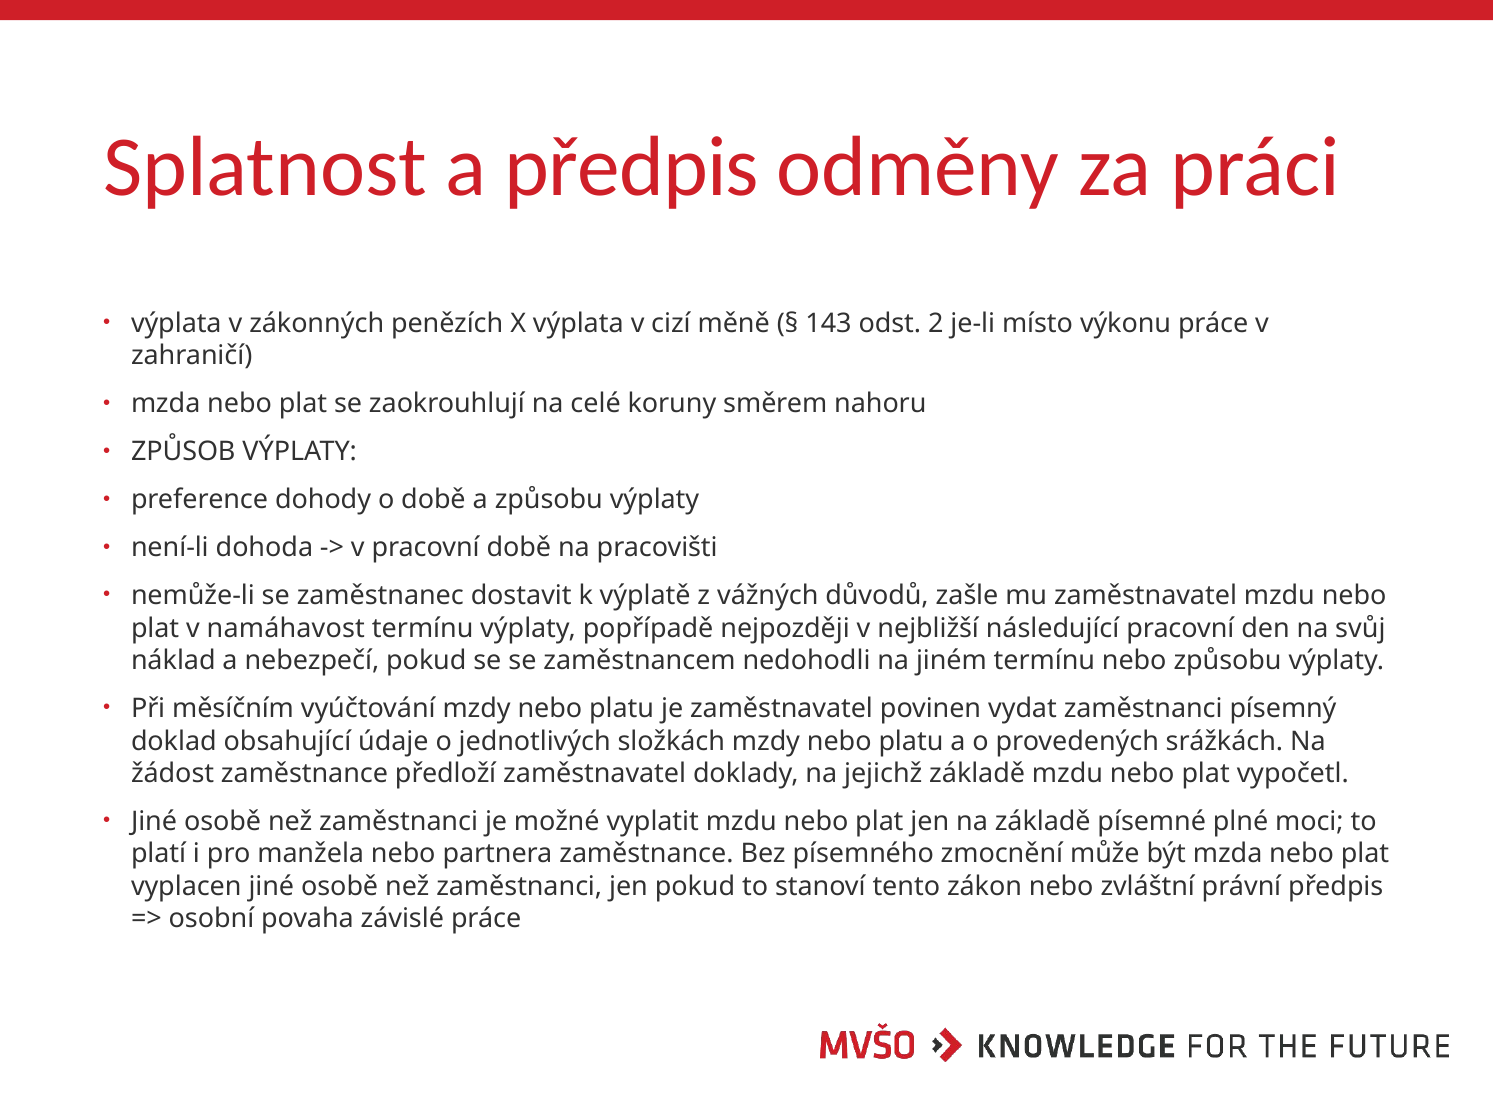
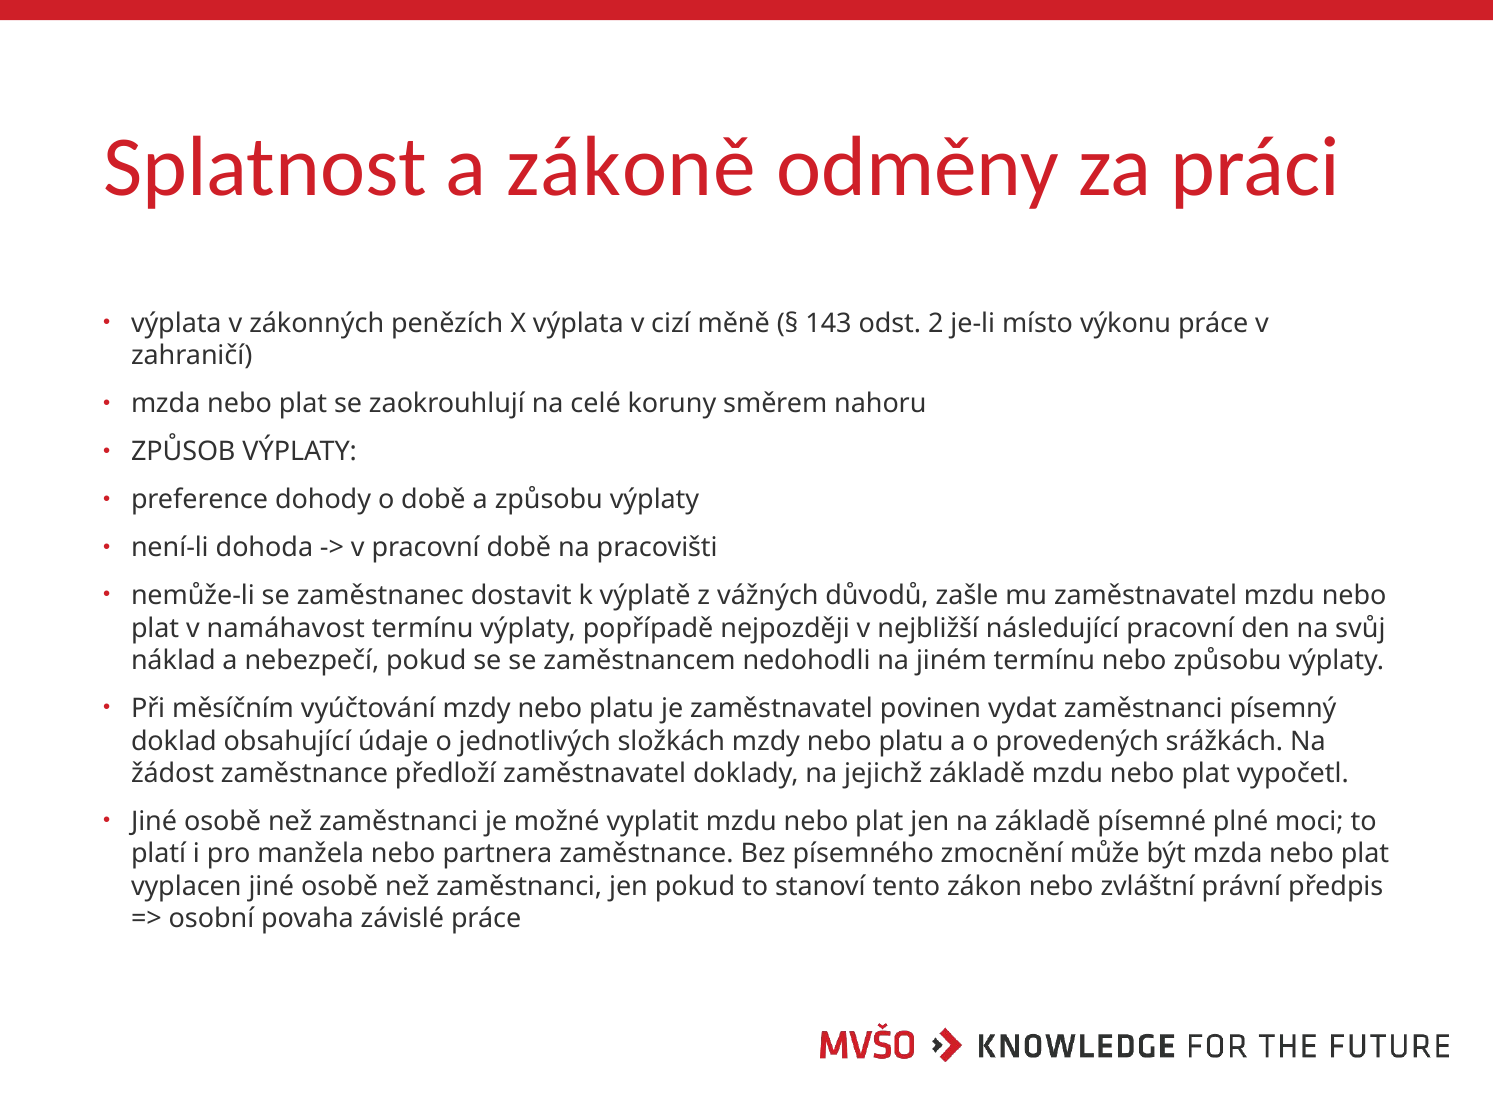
a předpis: předpis -> zákoně (631, 167)
